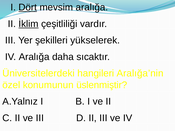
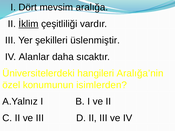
Dört underline: present -> none (28, 7)
yükselerek: yükselerek -> üslenmiştir (95, 40)
IV Aralığa: Aralığa -> Alanlar (34, 57)
üslenmiştir: üslenmiştir -> isimlerden (102, 85)
